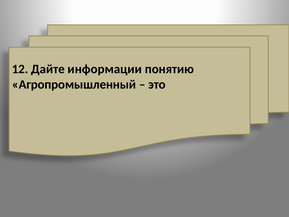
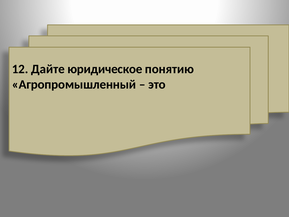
информации: информации -> юридическое (105, 69)
